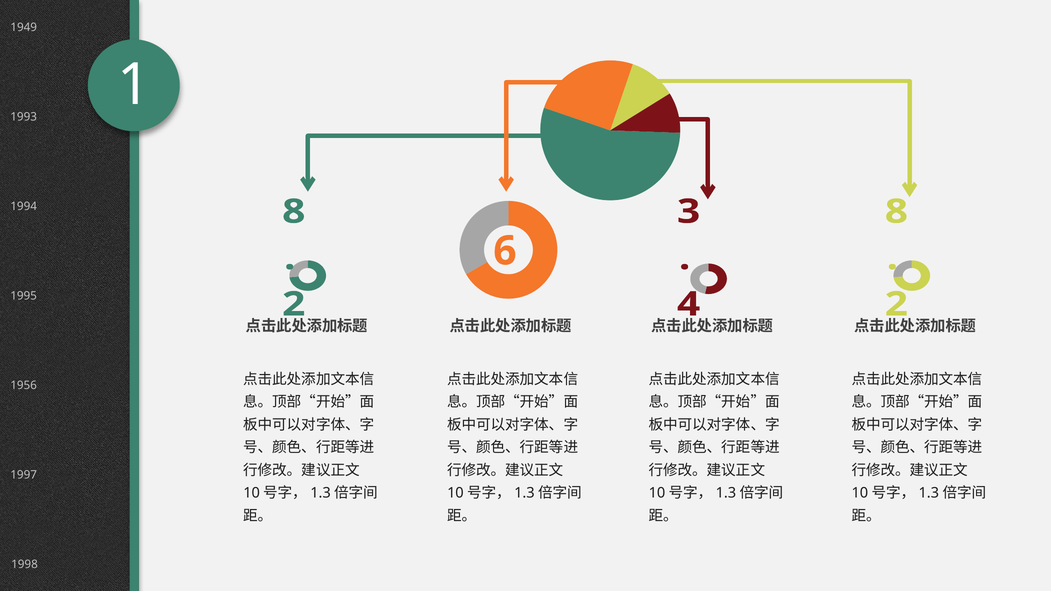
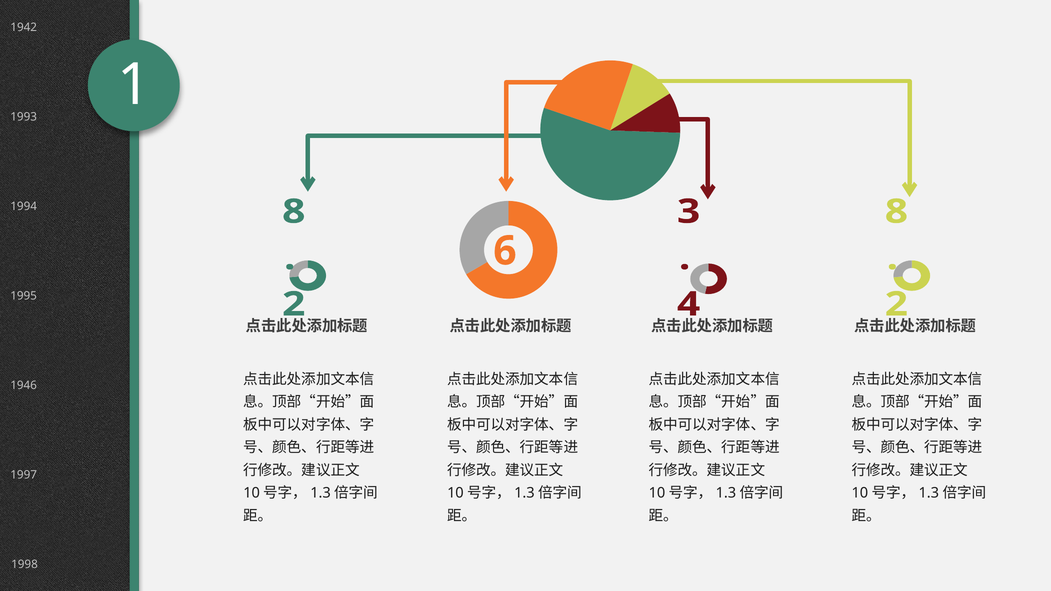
1949: 1949 -> 1942 (24, 27)
1956: 1956 -> 1946 (24, 385)
